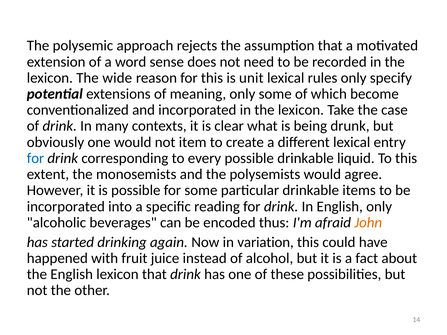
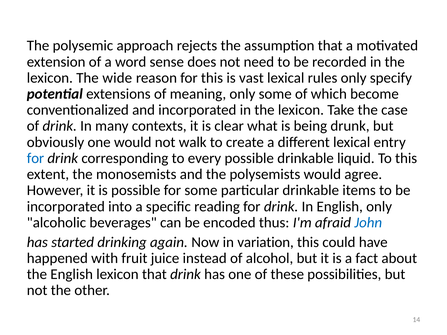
unit: unit -> vast (251, 78)
item: item -> walk (193, 142)
John colour: orange -> blue (368, 223)
